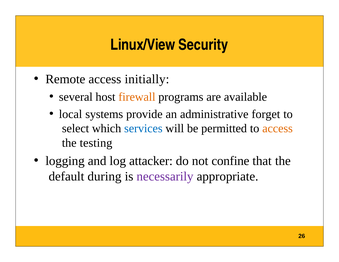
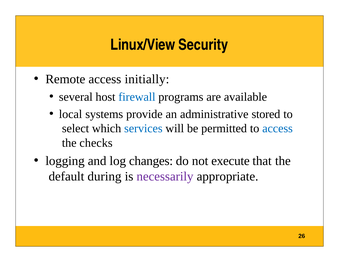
firewall colour: orange -> blue (137, 97)
forget: forget -> stored (266, 114)
access colour: orange -> blue (278, 128)
testing: testing -> checks (96, 143)
attacker: attacker -> changes (151, 161)
confine: confine -> execute (230, 161)
